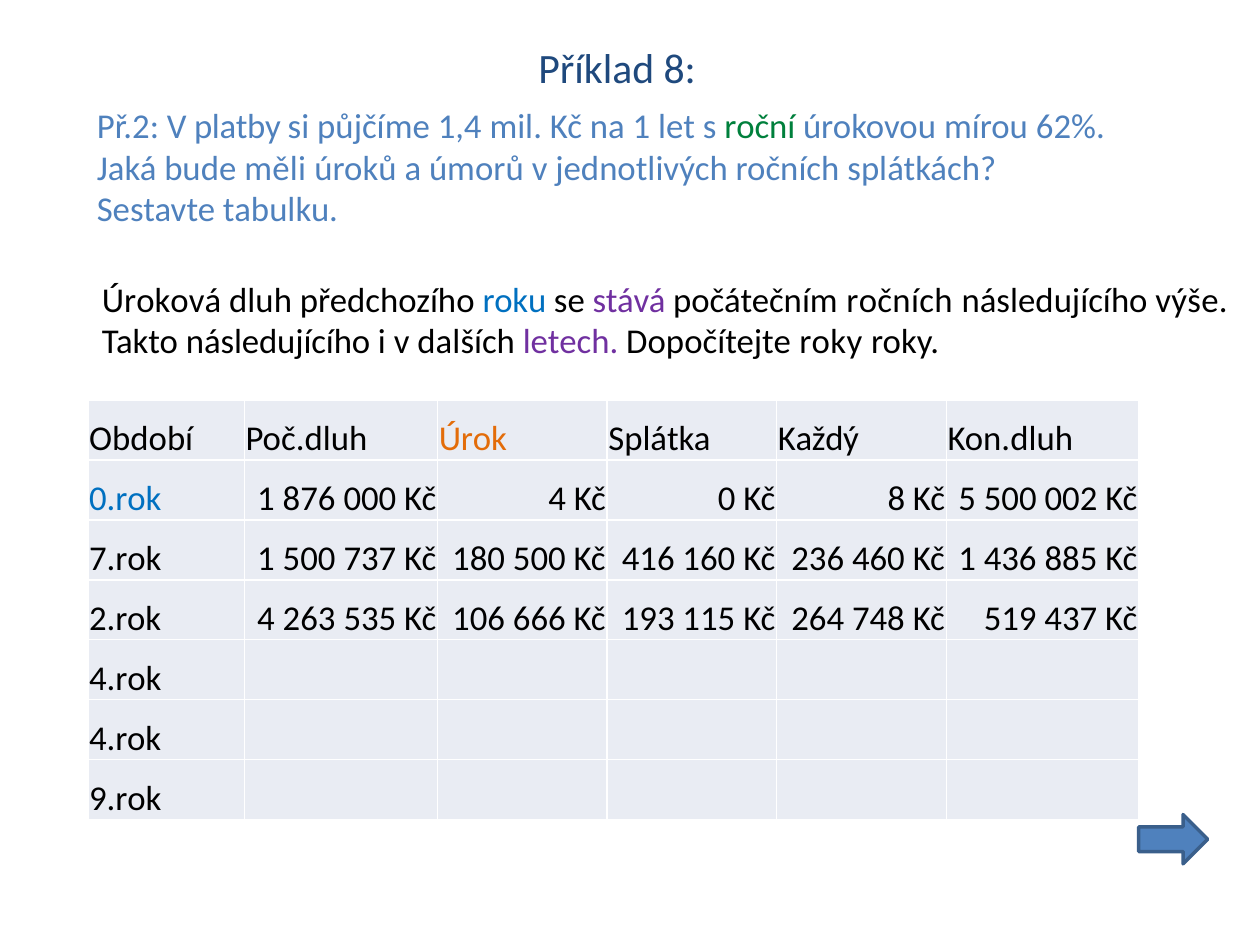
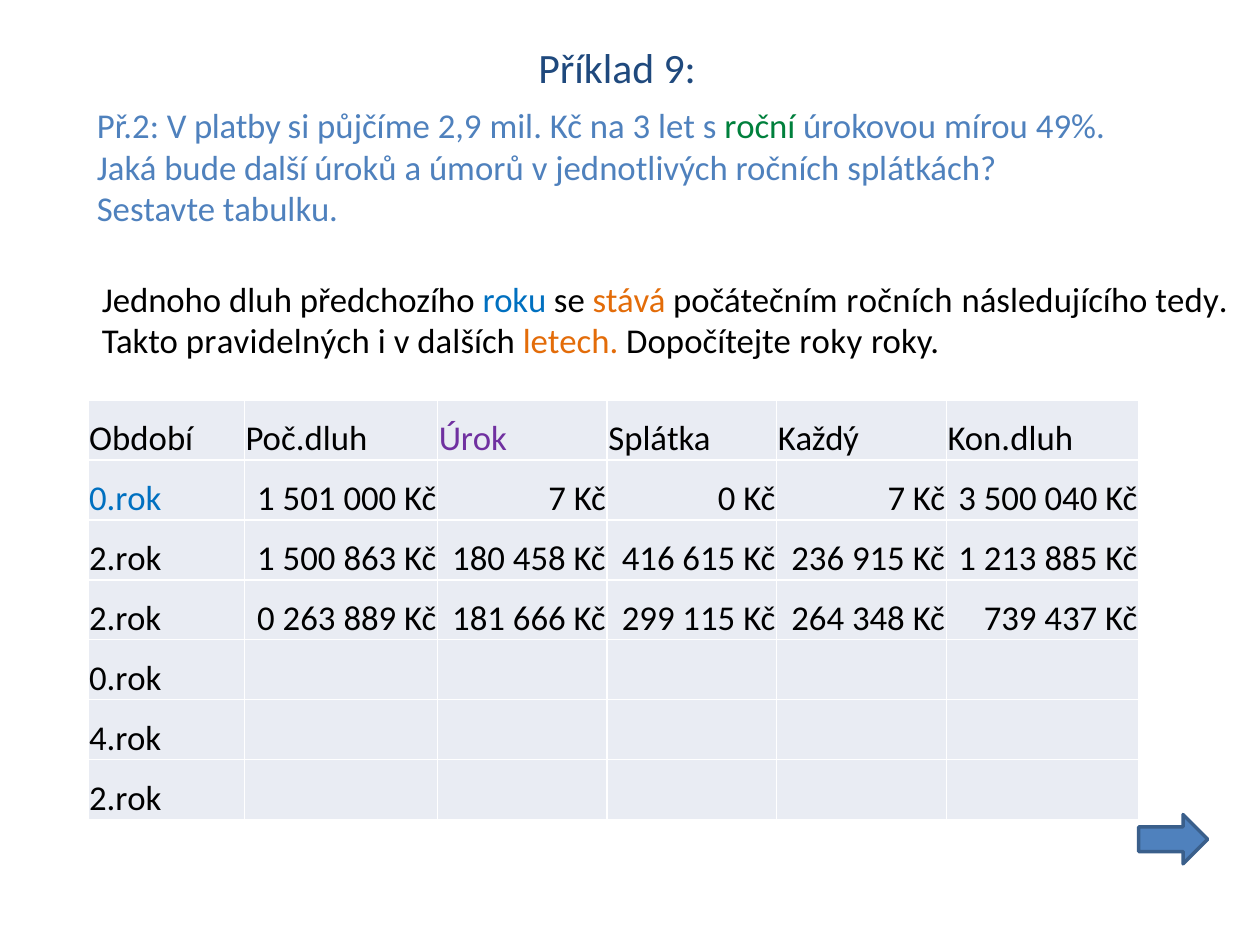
Příklad 8: 8 -> 9 (680, 69)
1,4: 1,4 -> 2,9 (460, 127)
na 1: 1 -> 3 (641, 127)
62%: 62% -> 49% (1070, 127)
měli: měli -> další (276, 168)
Úroková: Úroková -> Jednoho (162, 300)
stává colour: purple -> orange (629, 300)
výše: výše -> tedy (1192, 300)
Takto následujícího: následujícího -> pravidelných (278, 342)
letech colour: purple -> orange (571, 342)
Úrok colour: orange -> purple (473, 439)
876: 876 -> 501 (309, 499)
000 Kč 4: 4 -> 7 (557, 499)
0 Kč 8: 8 -> 7 (896, 499)
Kč 5: 5 -> 3 (967, 499)
002: 002 -> 040 (1071, 499)
7.rok: 7.rok -> 2.rok (125, 558)
737: 737 -> 863 (370, 558)
180 500: 500 -> 458 (539, 558)
160: 160 -> 615 (709, 558)
460: 460 -> 915 (878, 558)
436: 436 -> 213 (1010, 558)
2.rok 4: 4 -> 0 (266, 618)
535: 535 -> 889 (370, 618)
106: 106 -> 181 (479, 618)
193: 193 -> 299 (648, 618)
748: 748 -> 348 (878, 618)
519: 519 -> 739 (1010, 618)
4.rok: 4.rok -> 0.rok (125, 678)
9.rok: 9.rok -> 2.rok (125, 798)
